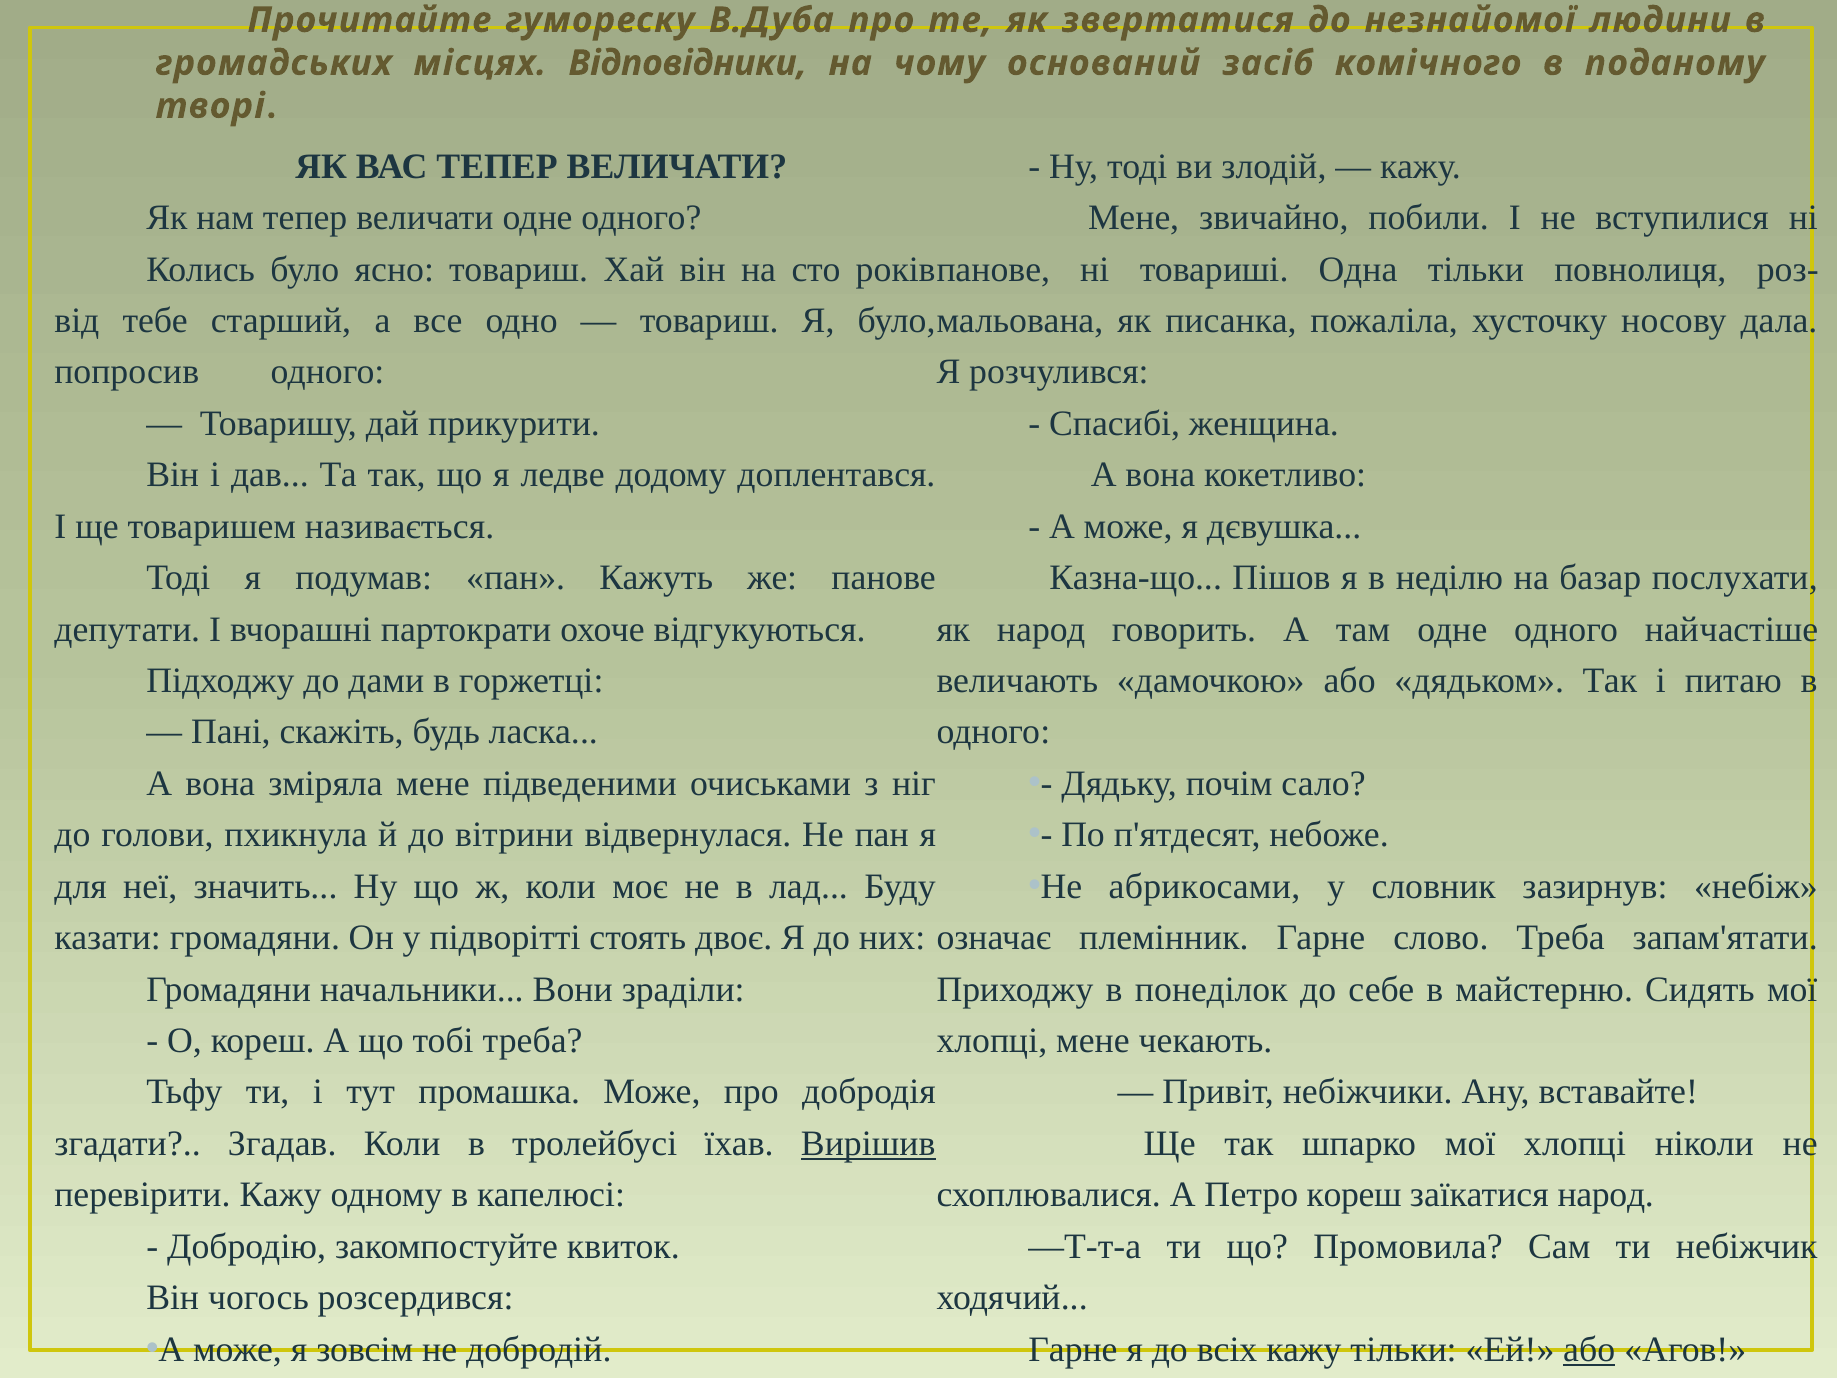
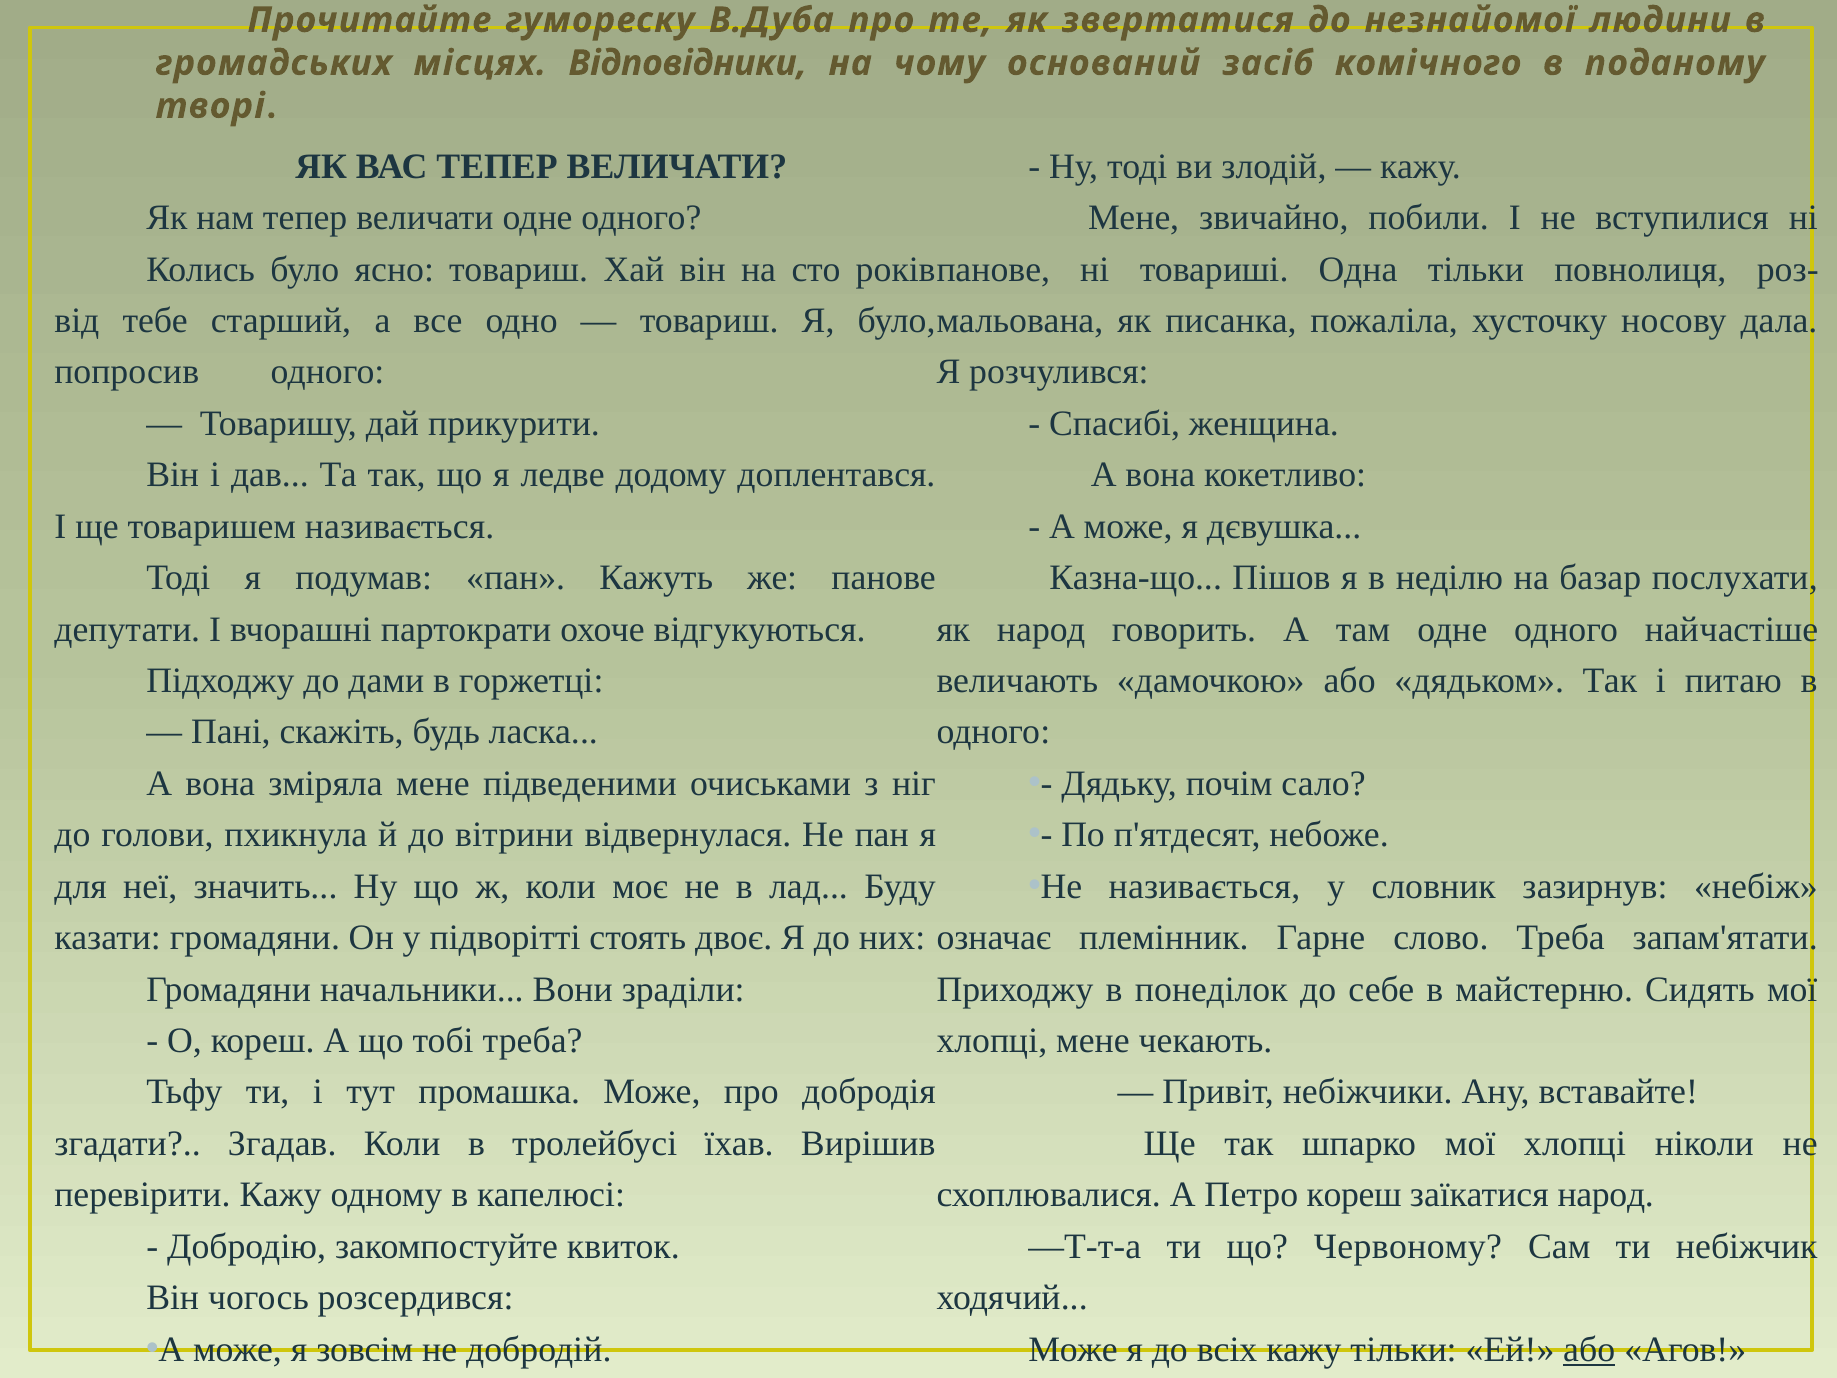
Не абрикосами: абрикосами -> називається (1204, 886)
Вирішив underline: present -> none (868, 1143)
Промовила: Промовила -> Червоному (1408, 1246)
Гарне: Гарне -> Може (1073, 1349)
